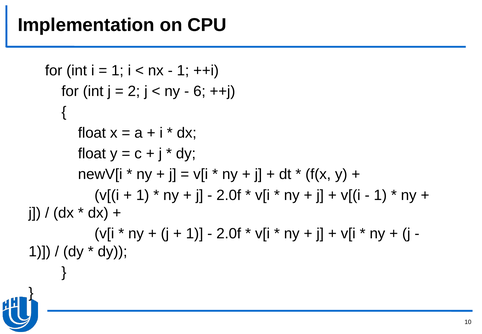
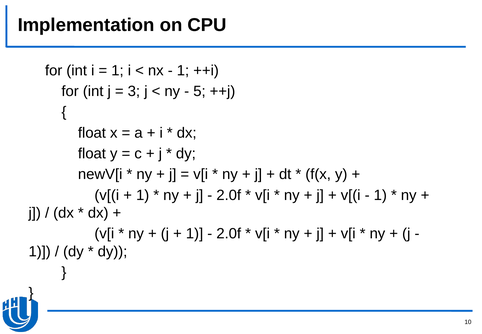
2: 2 -> 3 (134, 91)
6: 6 -> 5 (199, 91)
